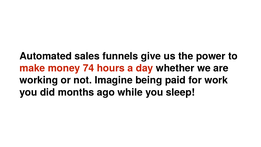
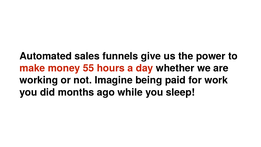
74: 74 -> 55 (88, 68)
